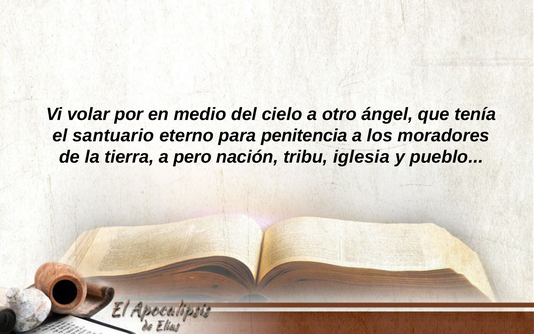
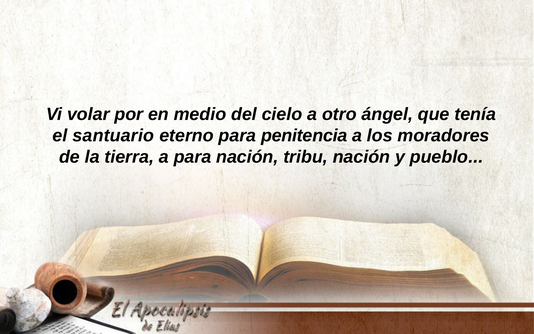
a pero: pero -> para (193, 157)
tribu iglesia: iglesia -> nación (361, 157)
